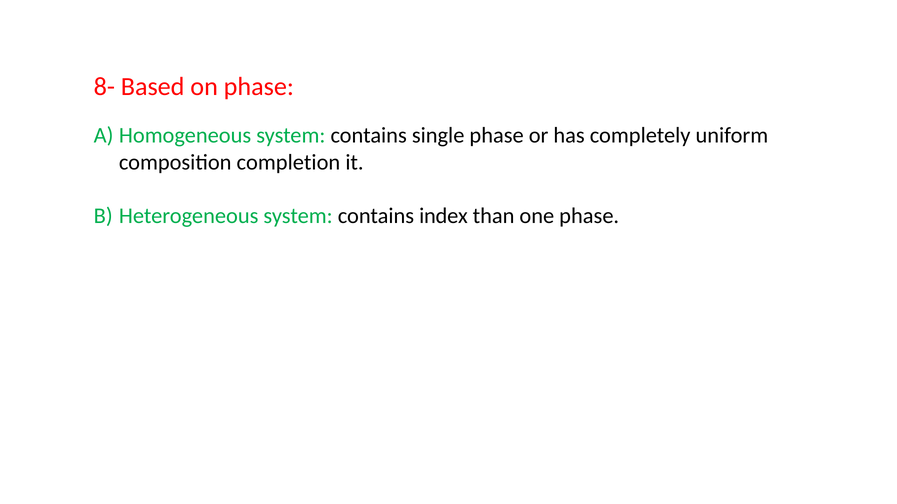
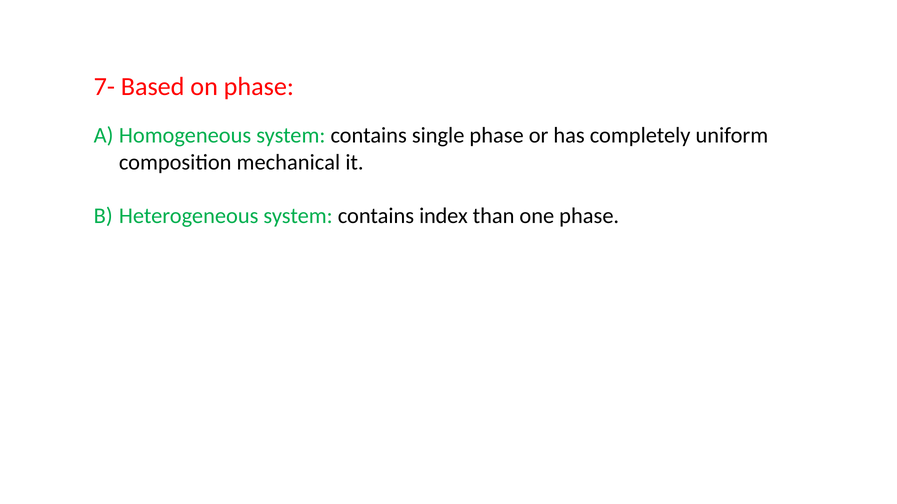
8-: 8- -> 7- (104, 86)
completion: completion -> mechanical (288, 162)
